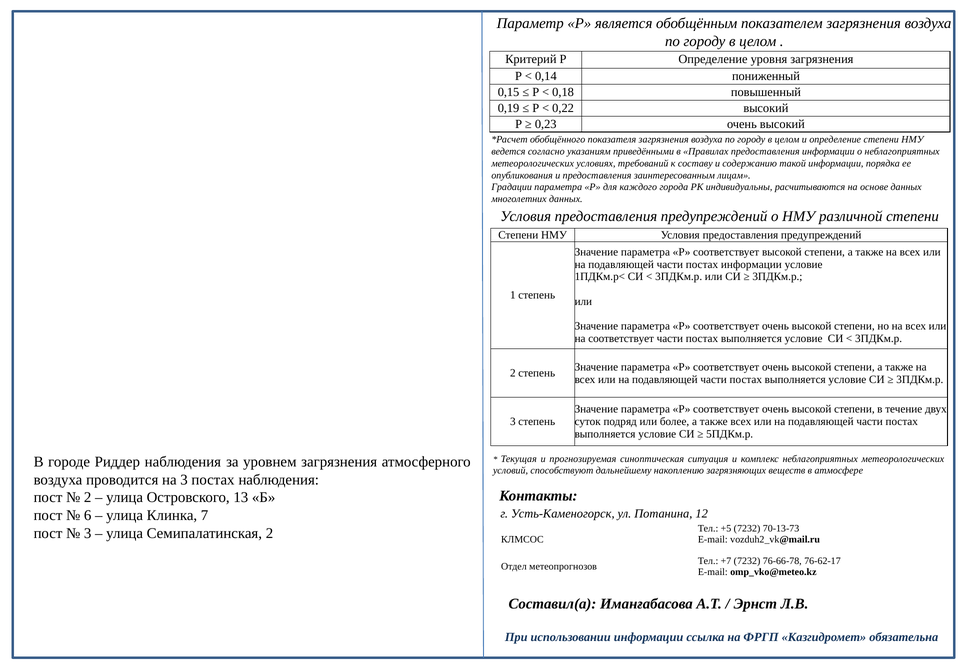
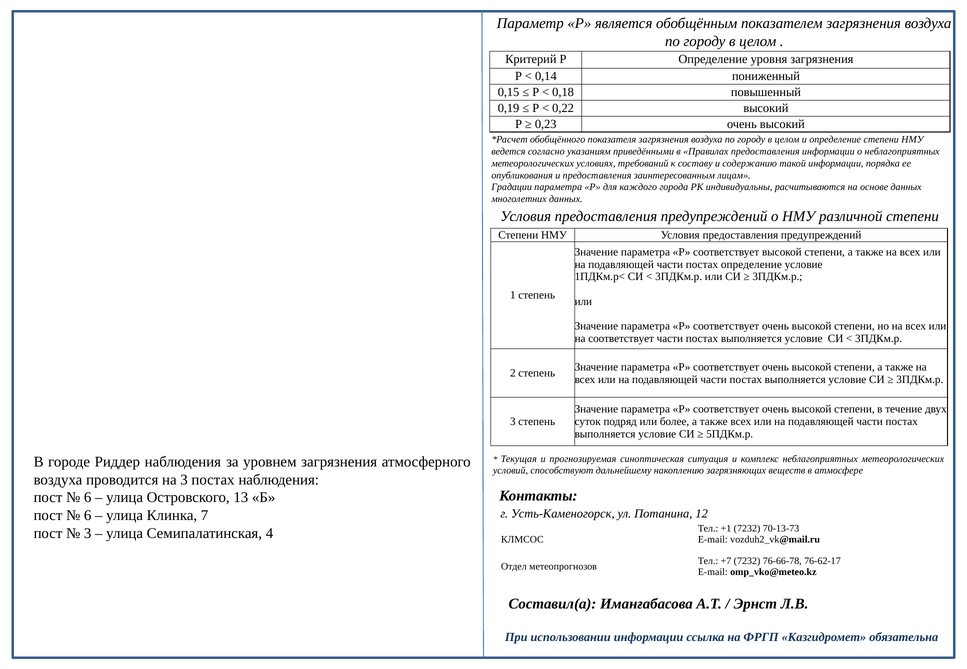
постах информации: информации -> определение (751, 265)
2: 2 -> 6 (88, 498)
+5: +5 -> +1 (726, 529)
Семипалатинская 2: 2 -> 4 (269, 534)
